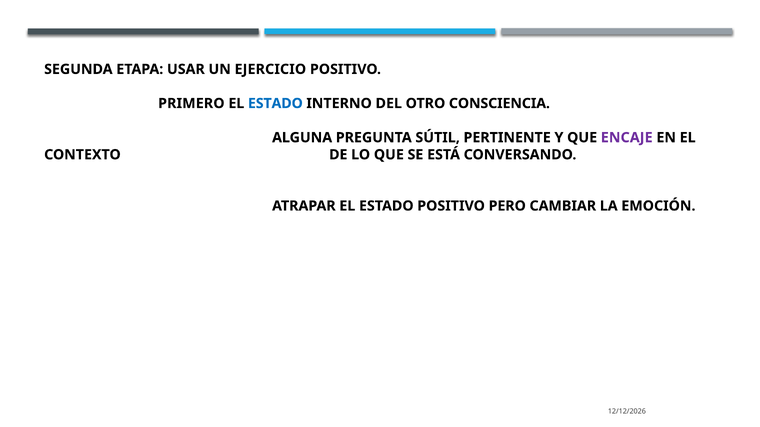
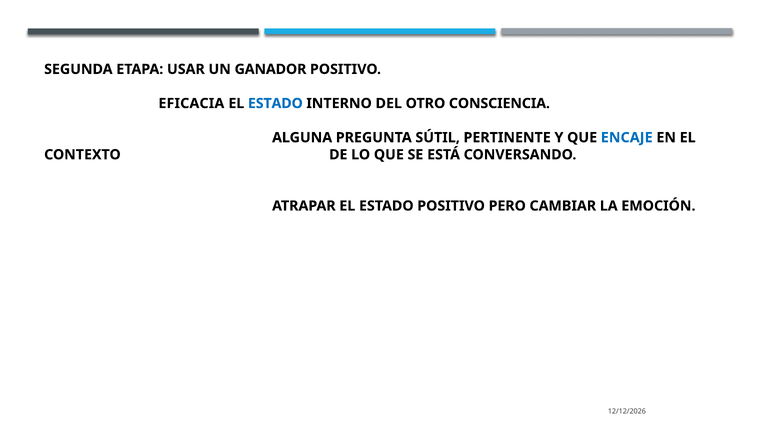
EJERCICIO: EJERCICIO -> GANADOR (270, 69)
PRIMERO: PRIMERO -> EFICACIA (191, 104)
ENCAJE colour: purple -> blue (627, 138)
